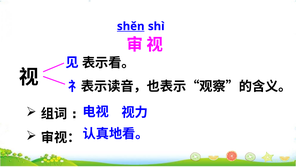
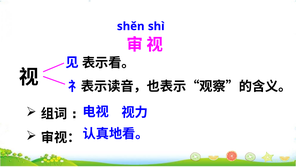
shěn underline: present -> none (131, 26)
